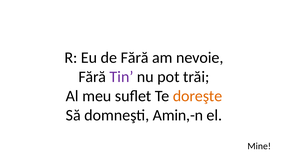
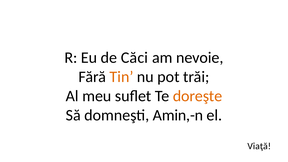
de Fără: Fără -> Căci (134, 58)
Tin colour: purple -> orange (121, 77)
Mine: Mine -> Viaţă (259, 146)
